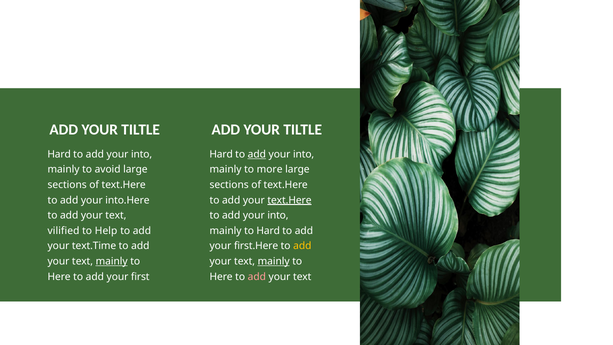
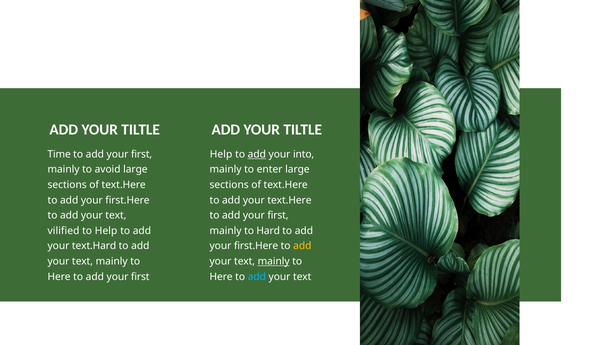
Hard: Hard -> Time (59, 154)
into: into -> first (142, 154)
Hard: Hard -> Help (221, 154)
more: more -> enter (270, 169)
into.Here: into.Here -> first.Here (127, 200)
text.Here underline: present -> none (289, 200)
into: into -> first (278, 215)
text.Time: text.Time -> text.Hard (94, 246)
mainly underline: present -> none (112, 261)
add colour: pink -> light blue (257, 277)
